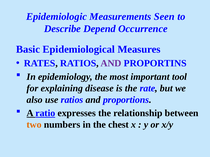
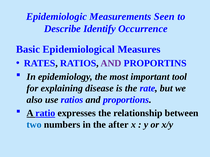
Depend: Depend -> Identify (100, 29)
two colour: orange -> blue (34, 125)
chest: chest -> after (118, 125)
